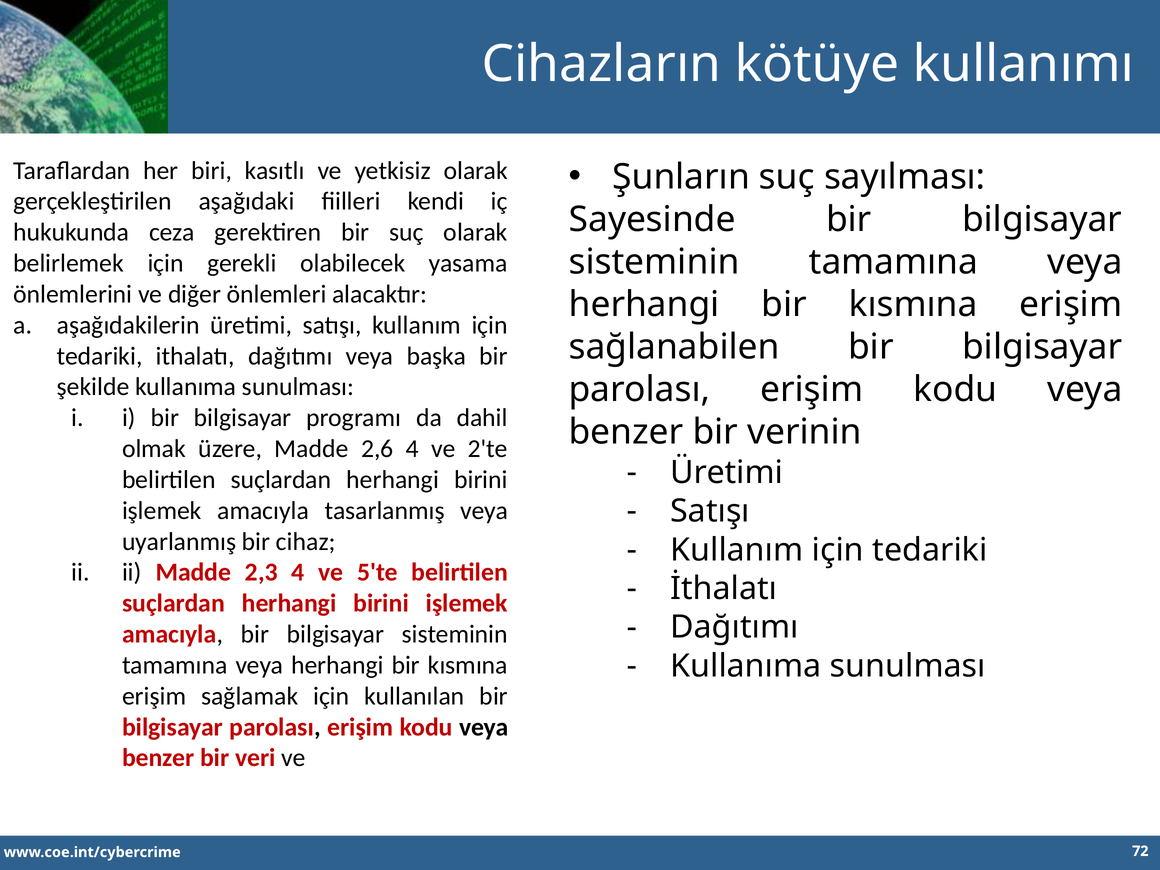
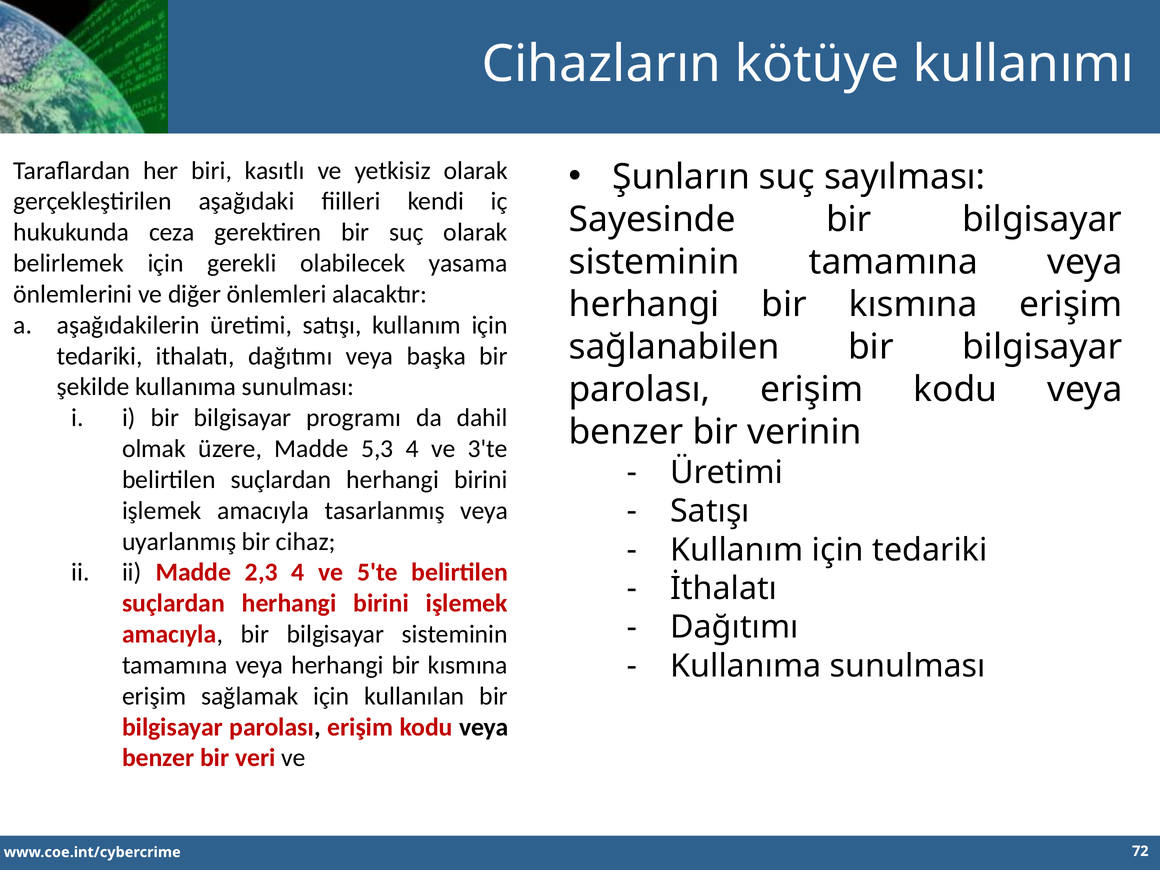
2,6: 2,6 -> 5,3 (377, 449)
2'te: 2'te -> 3'te (488, 449)
